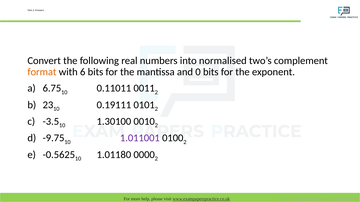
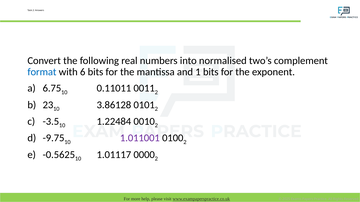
format colour: orange -> blue (42, 72)
0: 0 -> 1 (198, 72)
0.19111: 0.19111 -> 3.86128 (114, 105)
1.30100: 1.30100 -> 1.22484 (114, 122)
1.01180: 1.01180 -> 1.01117 (114, 155)
